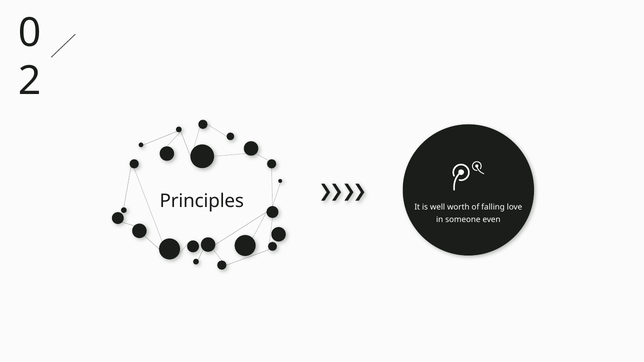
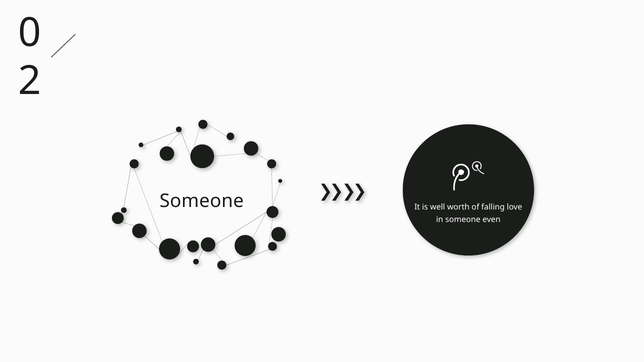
Principles: Principles -> Someone (202, 201)
